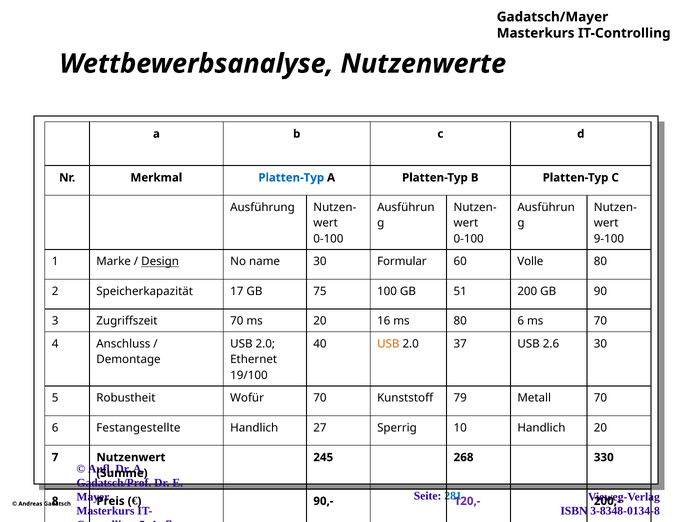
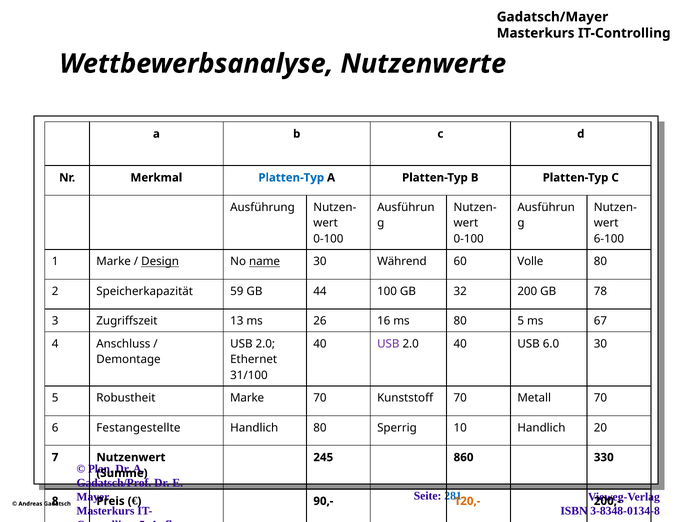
9-100: 9-100 -> 6-100 (609, 239)
name underline: none -> present (265, 262)
Formular: Formular -> Während (402, 262)
17: 17 -> 59 (237, 291)
75: 75 -> 44 (320, 291)
51: 51 -> 32 (460, 291)
90: 90 -> 78 (600, 291)
Zugriffszeit 70: 70 -> 13 (237, 321)
ms 20: 20 -> 26 (320, 321)
80 6: 6 -> 5 (521, 321)
ms 70: 70 -> 67 (600, 321)
USB colour: orange -> purple (388, 344)
2.0 37: 37 -> 40 (460, 344)
2.6: 2.6 -> 6.0 (551, 344)
19/100: 19/100 -> 31/100 (249, 375)
Robustheit Wofür: Wofür -> Marke (247, 398)
79: 79 -> 70 (460, 398)
Handlich 27: 27 -> 80 (320, 428)
268: 268 -> 860 (464, 457)
Aufl: Aufl -> Plan (100, 469)
120,- colour: purple -> orange (467, 501)
